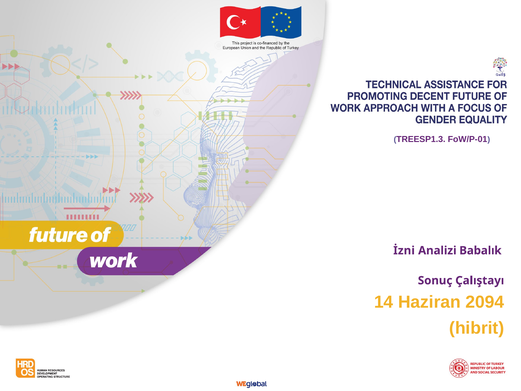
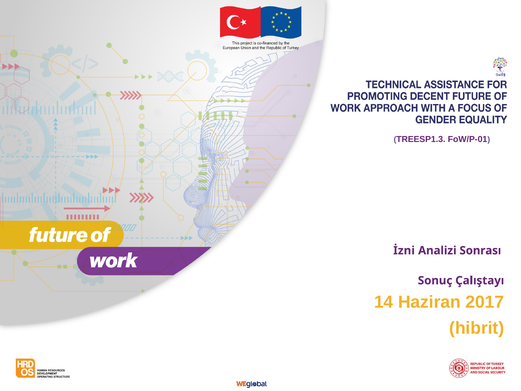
Babalık: Babalık -> Sonrası (480, 250)
2094: 2094 -> 2017 (485, 302)
